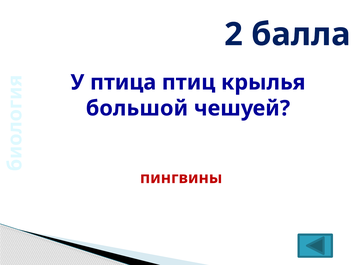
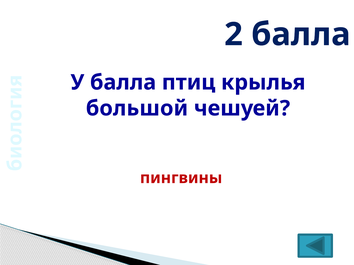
У птица: птица -> балла (123, 83)
